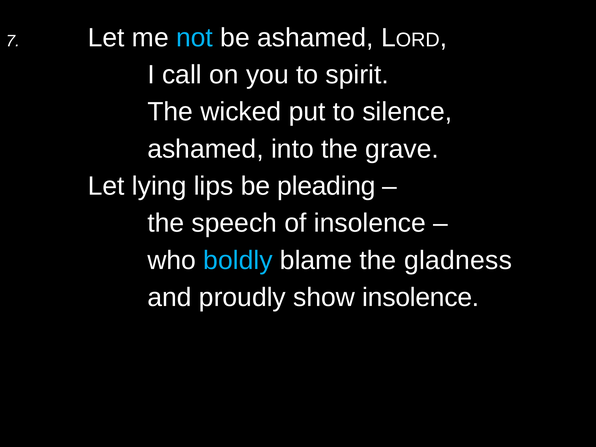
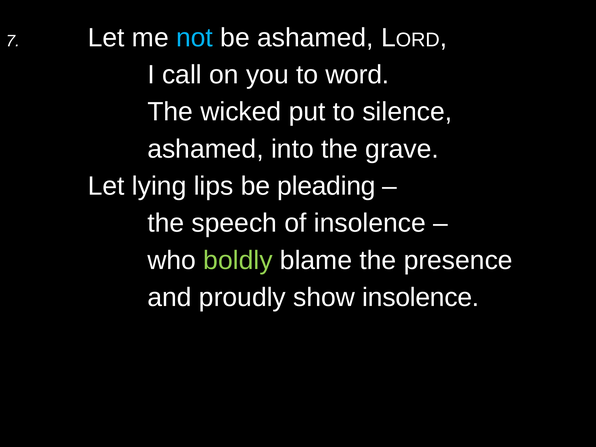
spirit: spirit -> word (357, 75)
boldly colour: light blue -> light green (238, 260)
gladness: gladness -> presence (458, 260)
